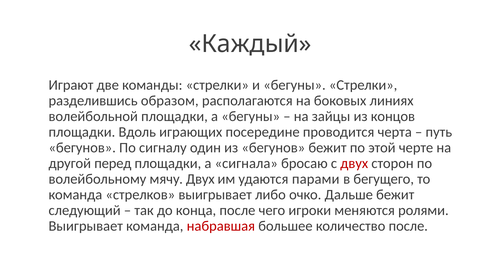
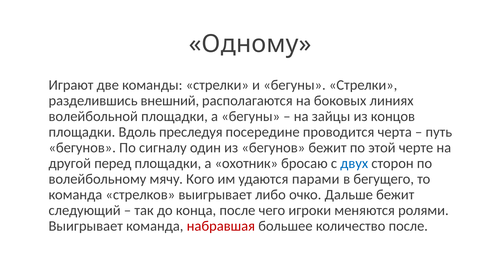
Каждый: Каждый -> Одному (250, 44)
образом: образом -> внешний (170, 101)
играющих: играющих -> преследуя (191, 132)
сигнала: сигнала -> охотник (246, 163)
двух colour: red -> blue (354, 163)
мячу Двух: Двух -> Кого (200, 179)
